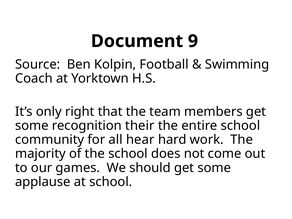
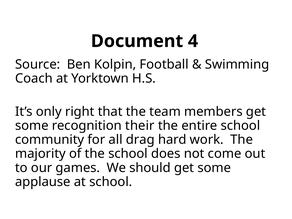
9: 9 -> 4 (193, 41)
hear: hear -> drag (140, 140)
